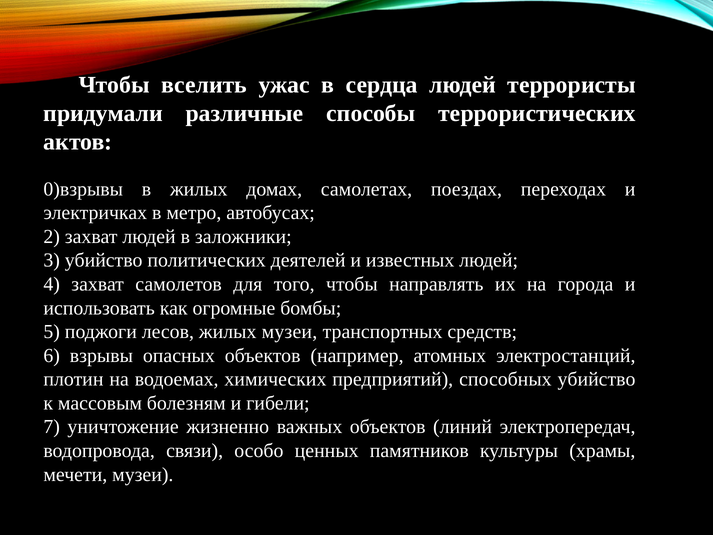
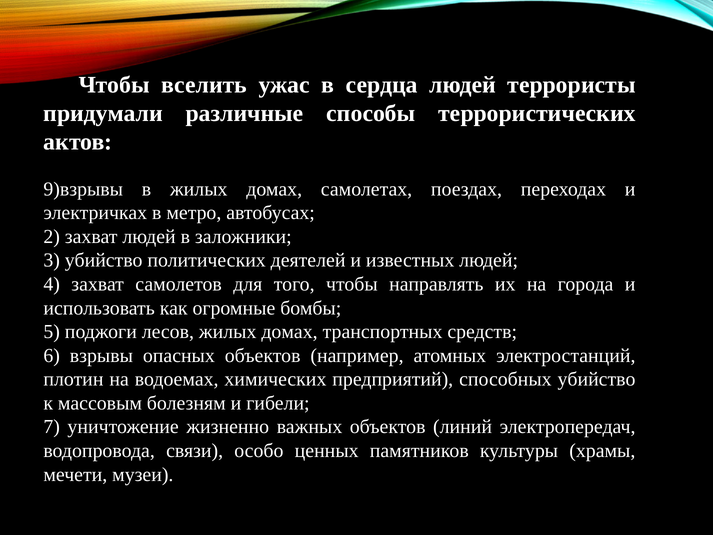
0)взрывы: 0)взрывы -> 9)взрывы (83, 189)
лесов жилых музеи: музеи -> домах (290, 332)
